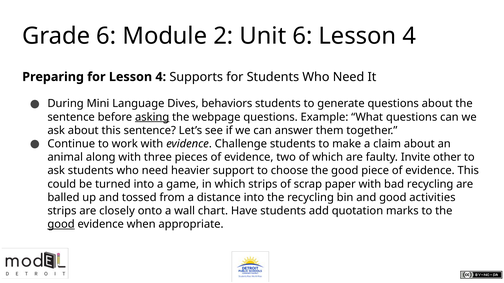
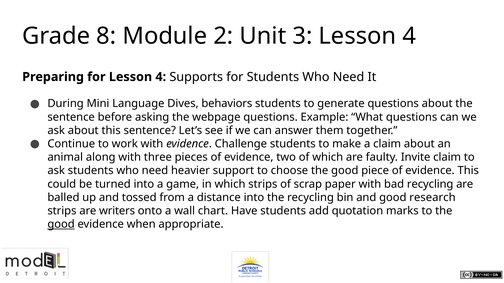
Grade 6: 6 -> 8 (106, 36)
Unit 6: 6 -> 3 (302, 36)
asking underline: present -> none (152, 117)
Invite other: other -> claim (447, 158)
activities: activities -> research (432, 198)
closely: closely -> writers (117, 211)
